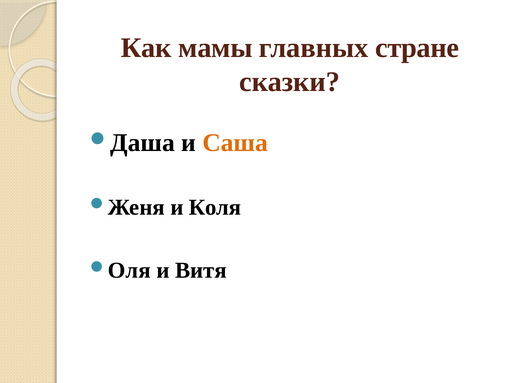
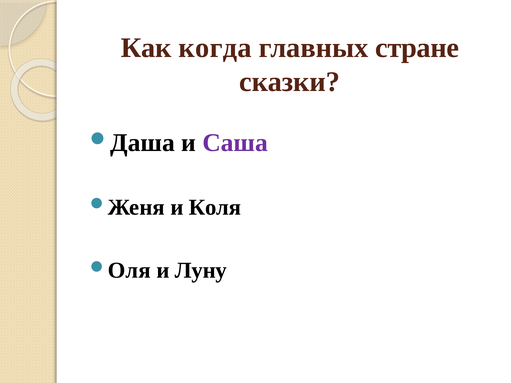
мамы: мамы -> когда (215, 48)
Саша colour: orange -> purple (235, 143)
Витя: Витя -> Луну (201, 270)
